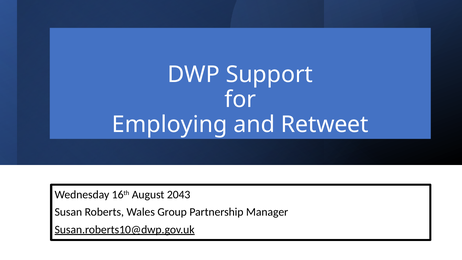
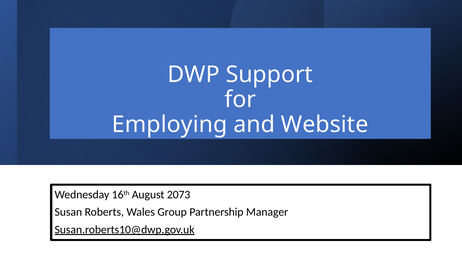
Retweet: Retweet -> Website (325, 124)
2043: 2043 -> 2073 (179, 195)
